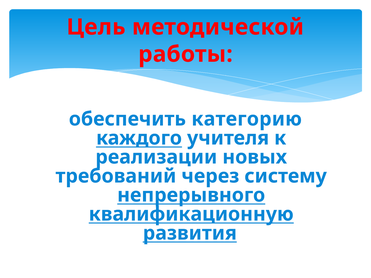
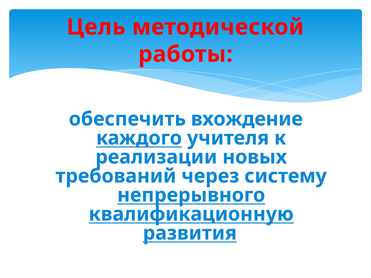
категорию: категорию -> вхождение (247, 119)
